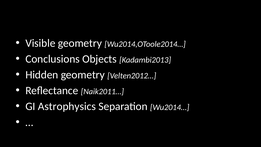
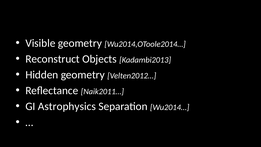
Conclusions: Conclusions -> Reconstruct (53, 59)
